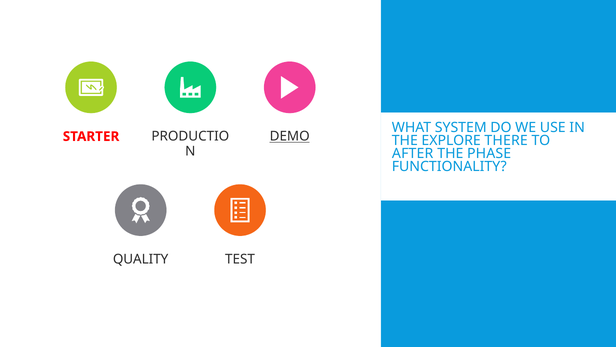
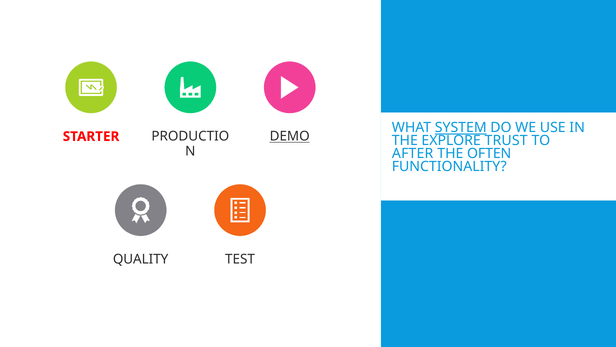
SYSTEM underline: none -> present (461, 128)
THERE: THERE -> TRUST (506, 141)
PHASE: PHASE -> OFTEN (489, 154)
